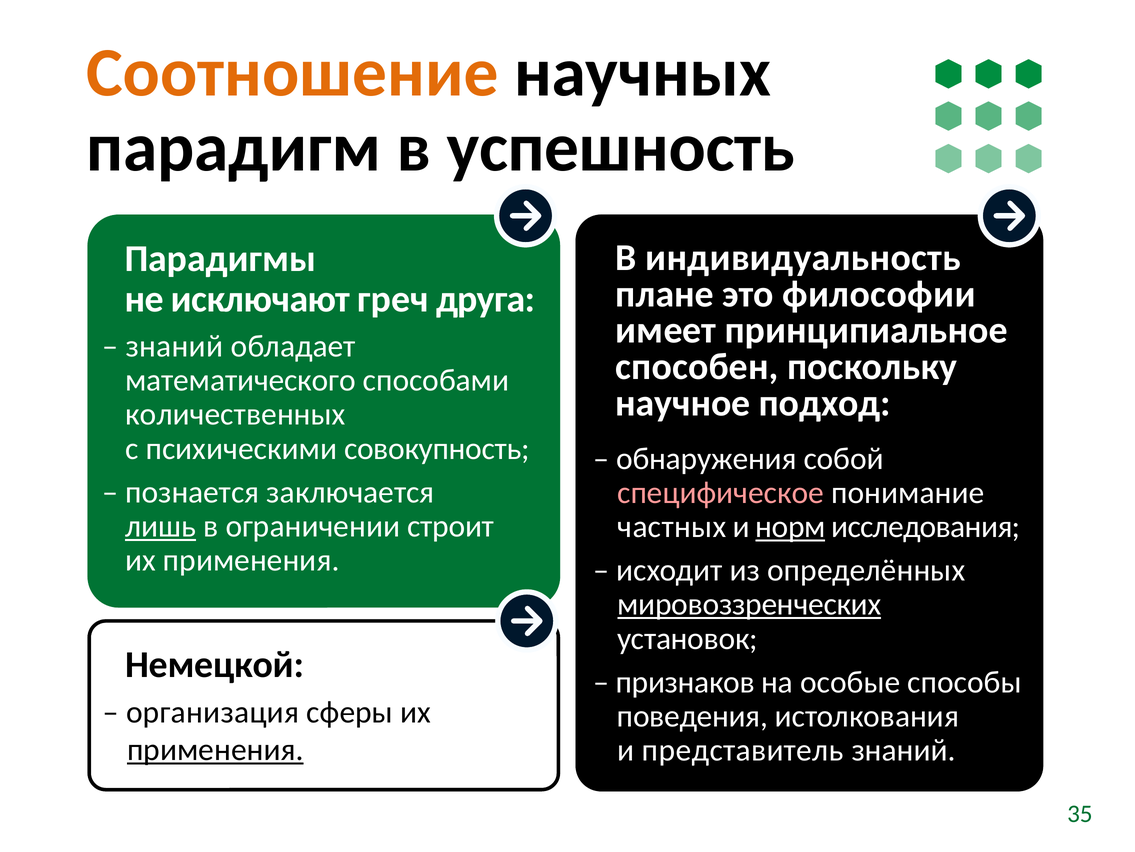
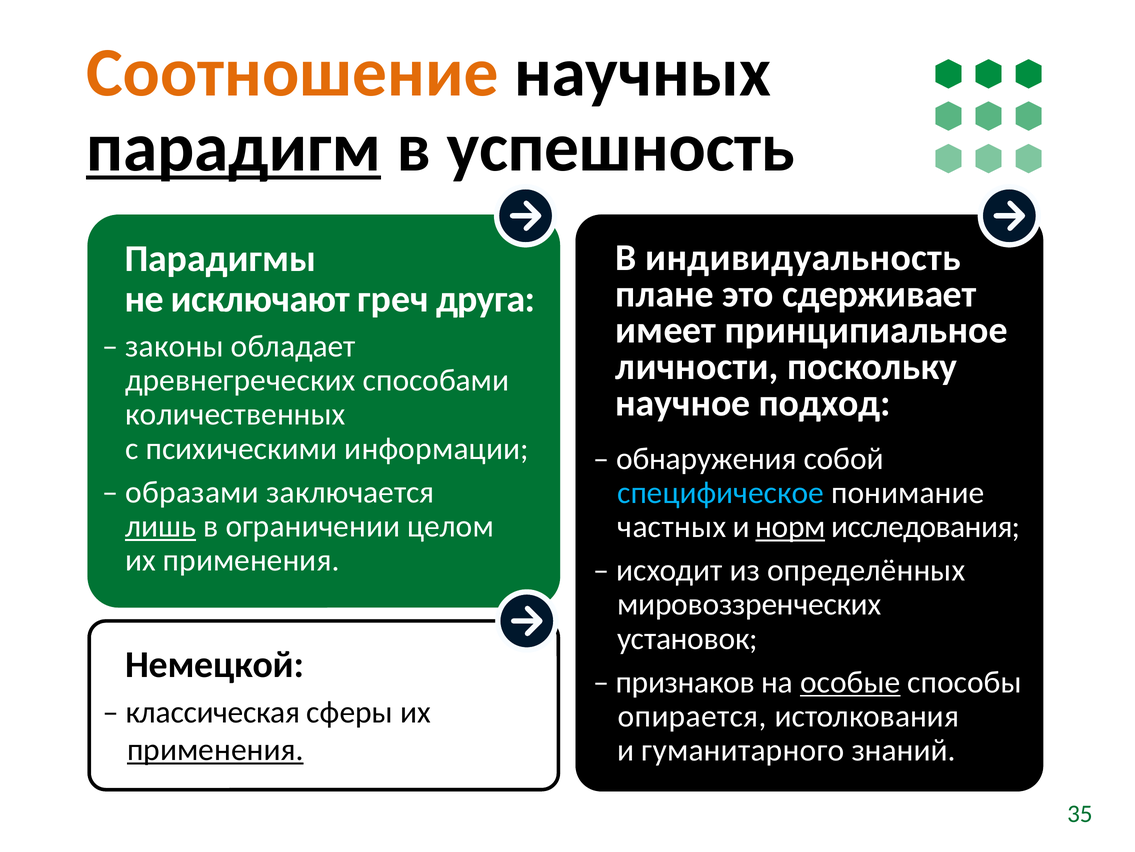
парадигм underline: none -> present (234, 147)
философии: философии -> сдерживает (879, 294)
знаний: знаний -> законы (175, 346)
способен: способен -> личности (697, 366)
математического: математического -> древнегреческих (240, 380)
совокупность: совокупность -> информации (437, 448)
познается: познается -> образами (192, 492)
специфическое colour: pink -> light blue (721, 492)
строит: строит -> целом (451, 526)
мировоззренческих underline: present -> none (749, 604)
особые underline: none -> present (850, 682)
организация: организация -> классическая (213, 711)
поведения: поведения -> опирается (692, 716)
представитель: представитель -> гуманитарного (743, 750)
